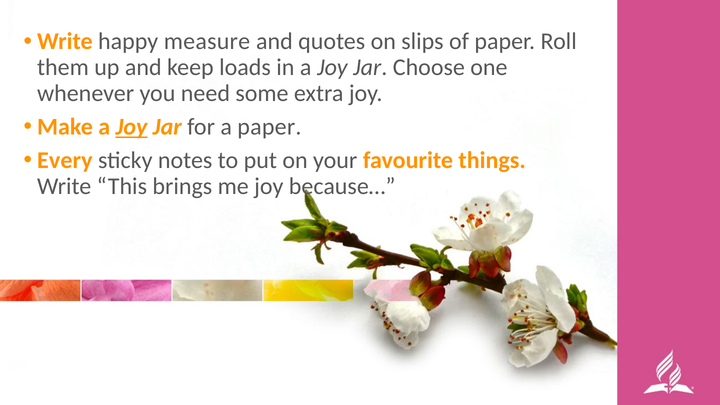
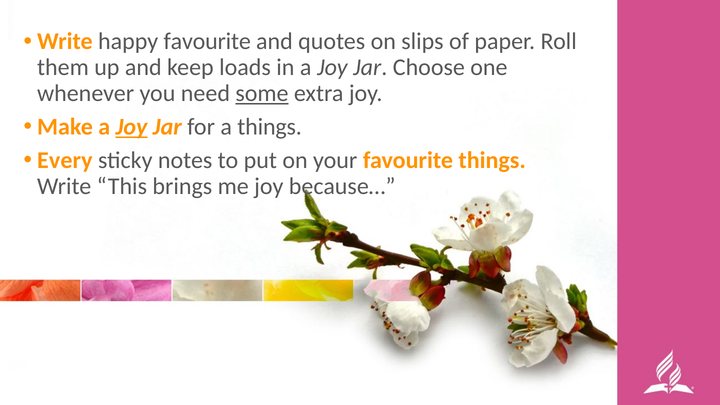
happy measure: measure -> favourite (207, 42)
some underline: none -> present (262, 93)
a paper: paper -> things (270, 127)
